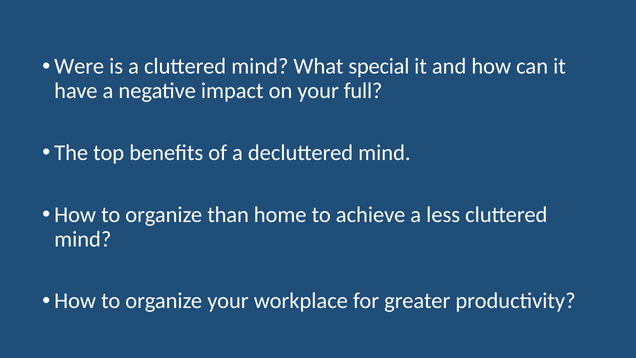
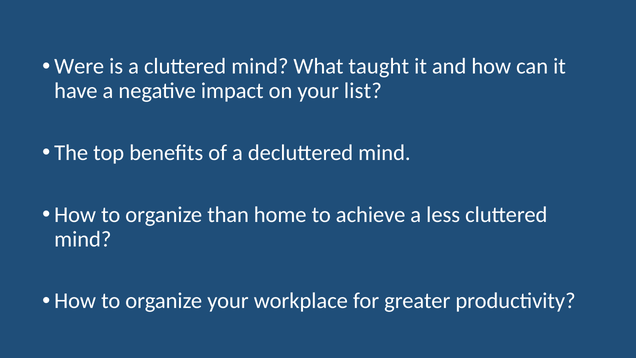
special: special -> taught (379, 67)
full: full -> list (363, 91)
